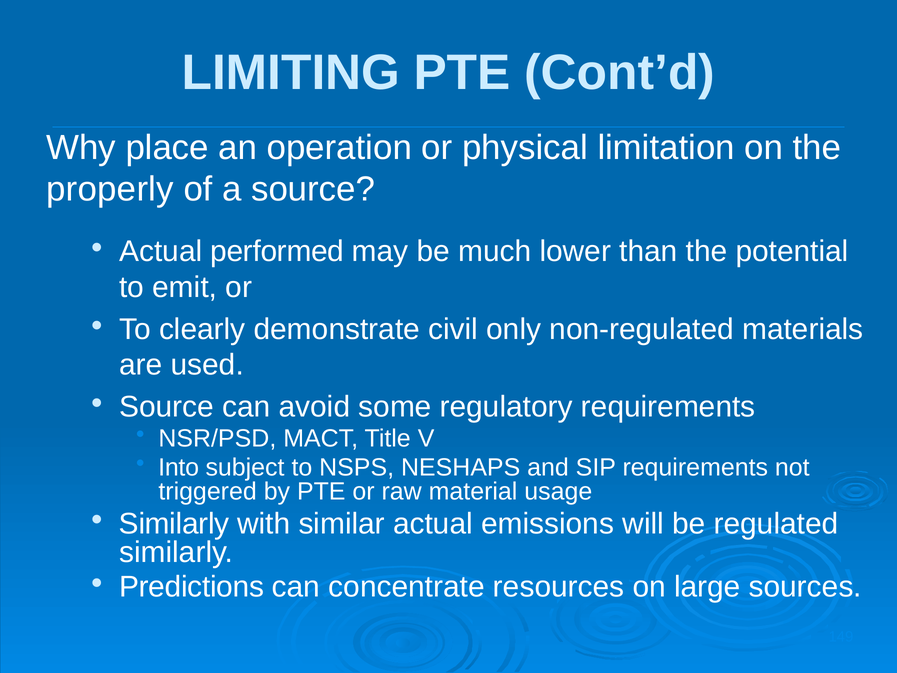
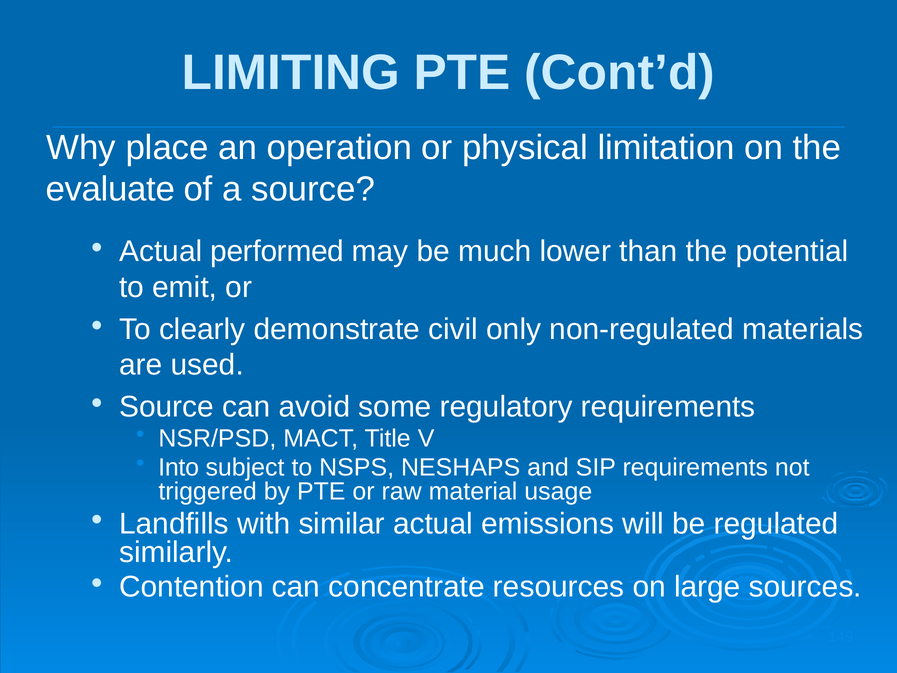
properly: properly -> evaluate (110, 189)
Similarly: Similarly -> Landfills (174, 523)
Predictions: Predictions -> Contention (191, 587)
